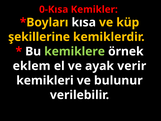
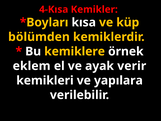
0-Kısa: 0-Kısa -> 4-Kısa (54, 9)
şekillerine: şekillerine -> bölümden (39, 37)
kemiklere colour: light green -> yellow (75, 51)
bulunur: bulunur -> yapılara (118, 80)
